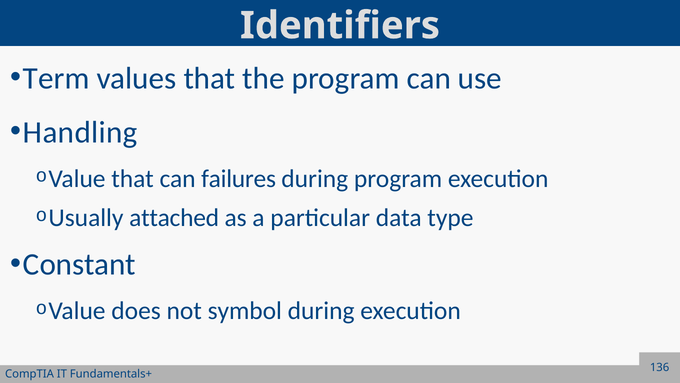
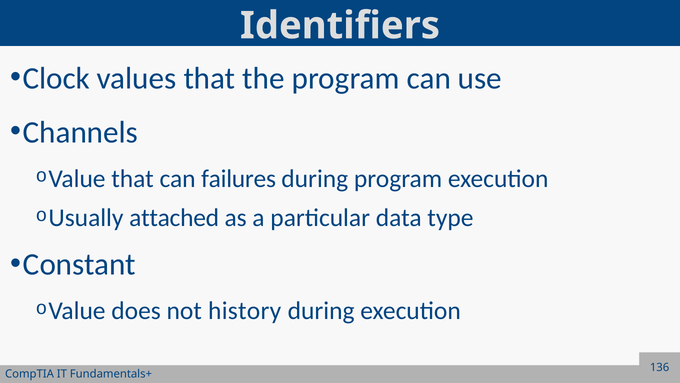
Term: Term -> Clock (56, 78)
Handling: Handling -> Channels (80, 132)
symbol: symbol -> history (245, 310)
